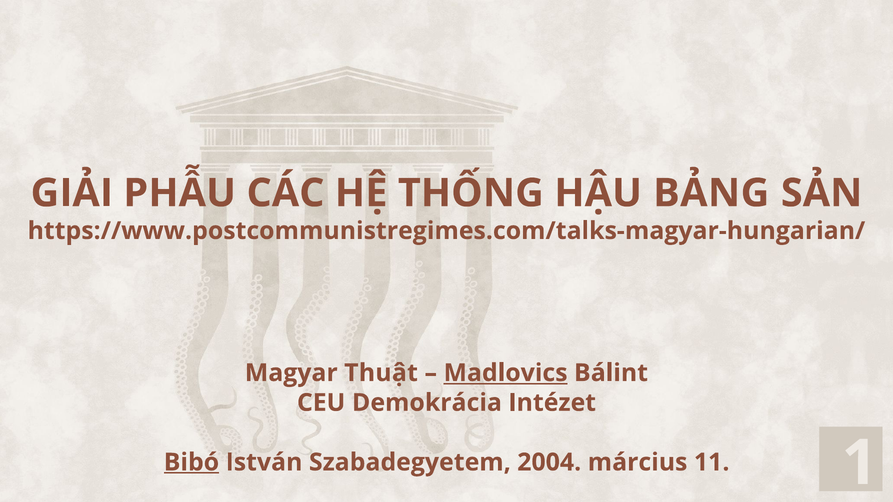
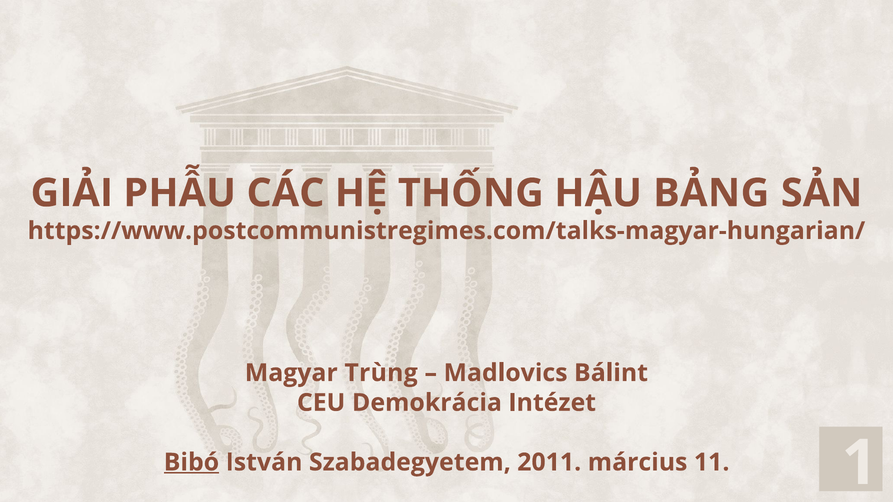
Thuật: Thuật -> Trùng (381, 373)
Madlovics underline: present -> none (506, 373)
2004: 2004 -> 2011 (549, 463)
